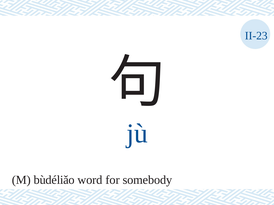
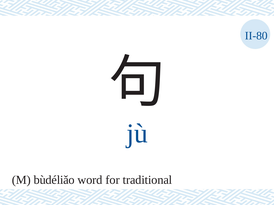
II-23: II-23 -> II-80 (256, 36)
somebody: somebody -> traditional (147, 180)
